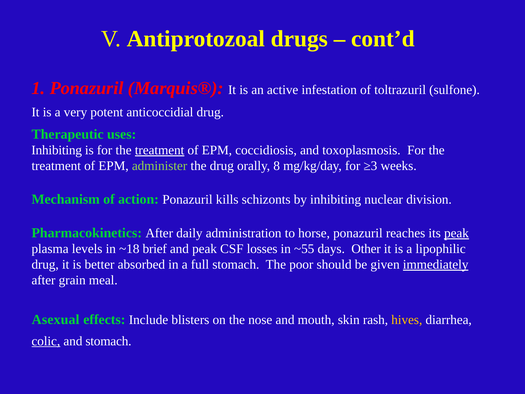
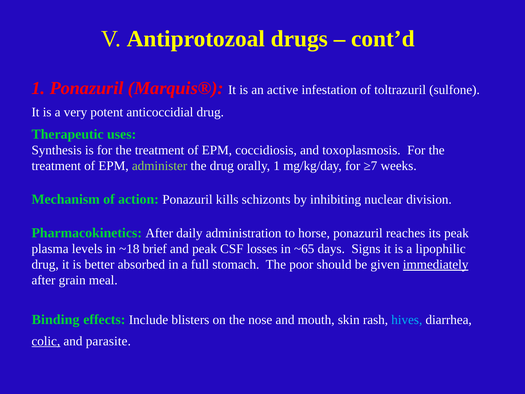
Inhibiting: Inhibiting -> Synthesis (57, 150)
treatment underline: present -> none (160, 150)
orally 8: 8 -> 1 (277, 166)
≥3: ≥3 -> ≥7 (370, 166)
peak underline: present -> none (456, 233)
~55: ~55 -> ~65 (304, 249)
Other: Other -> Signs (366, 249)
Asexual: Asexual -> Binding (56, 319)
hives colour: yellow -> light blue (407, 320)
and stomach: stomach -> parasite (108, 341)
